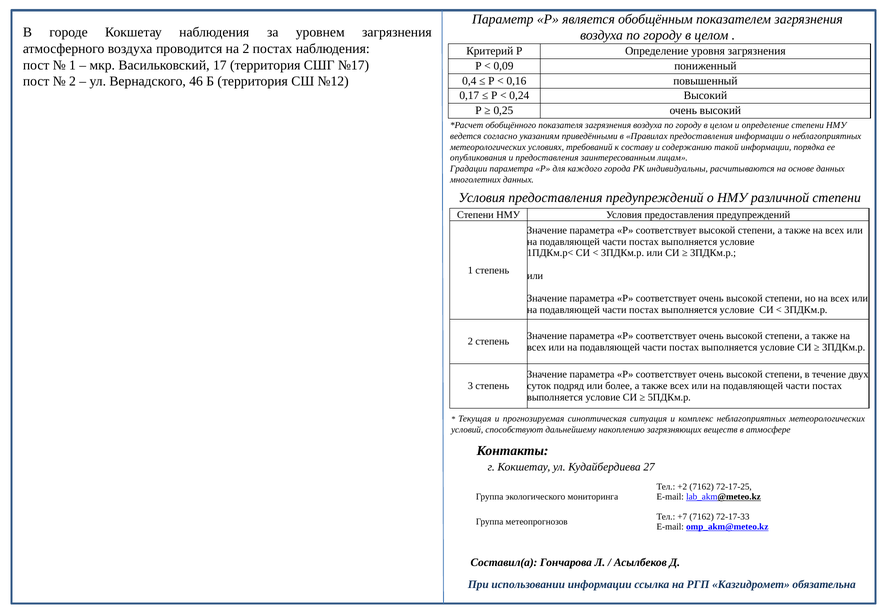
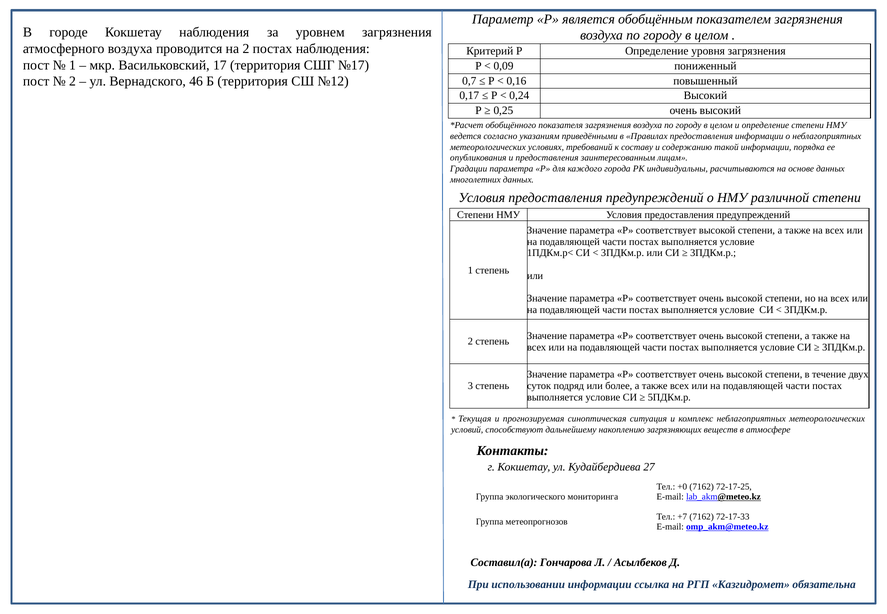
0,4: 0,4 -> 0,7 (469, 81)
+2: +2 -> +0 (682, 487)
